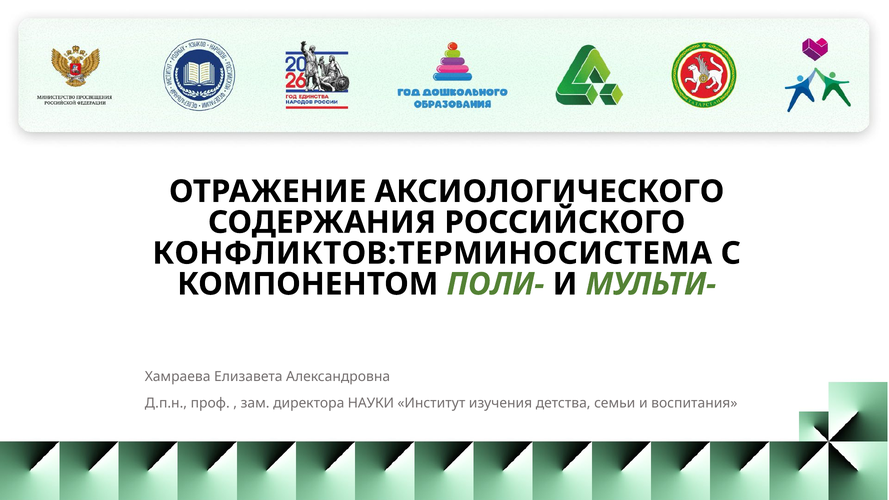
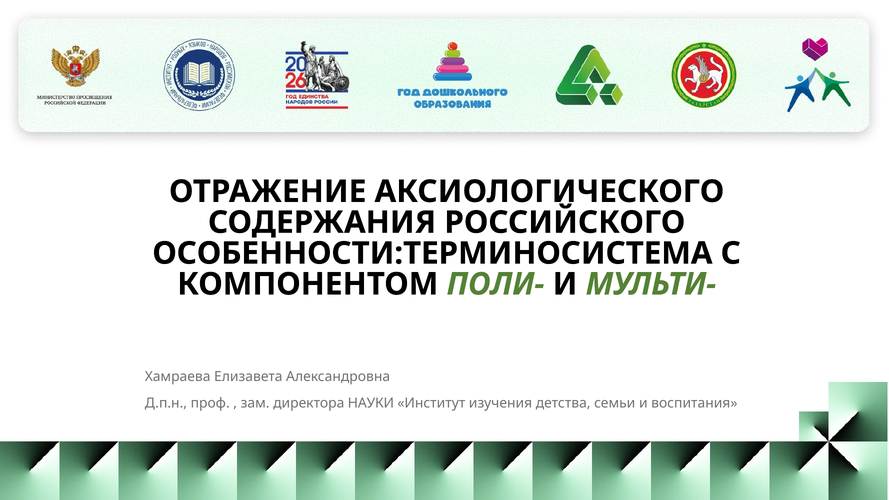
КОНФЛИКТОВ:ТЕРМИНОСИСТЕМА: КОНФЛИКТОВ:ТЕРМИНОСИСТЕМА -> ОСОБЕННОСТИ:ТЕРМИНОСИСТЕМА (432, 253)
